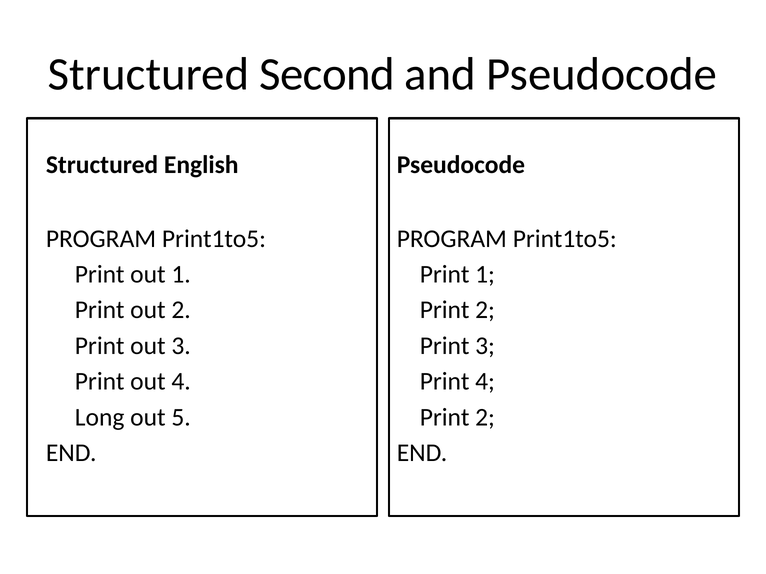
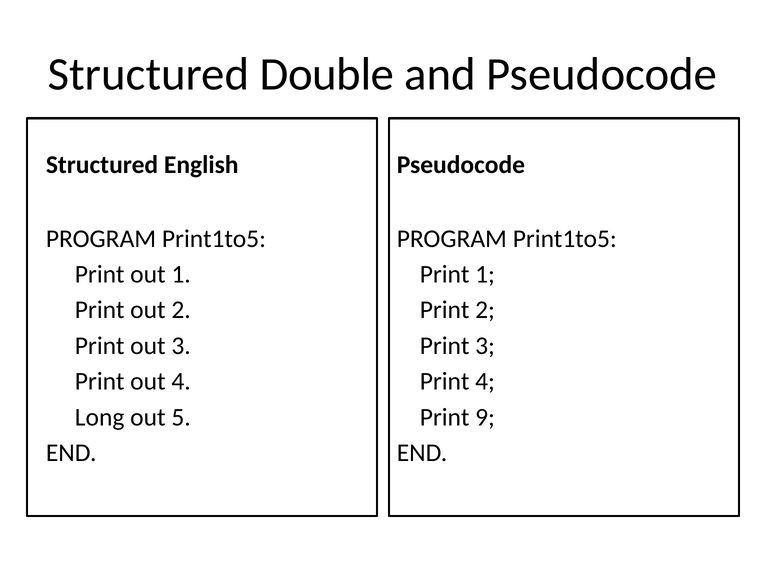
Second: Second -> Double (327, 74)
2: 2 -> 9 (485, 418)
